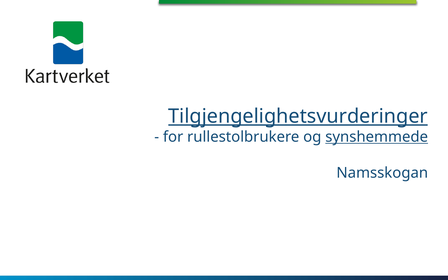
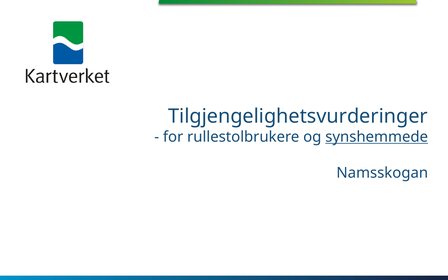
Tilgjengelighetsvurderinger underline: present -> none (298, 116)
